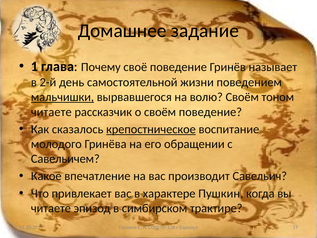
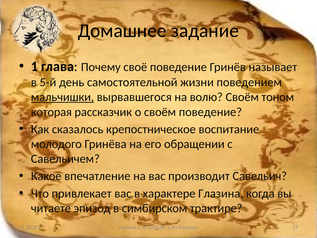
2-й: 2-й -> 5-й (48, 82)
читаете: читаете -> которая (51, 112)
крепостническое underline: present -> none (151, 129)
характере Пушкин: Пушкин -> Глазина (221, 193)
